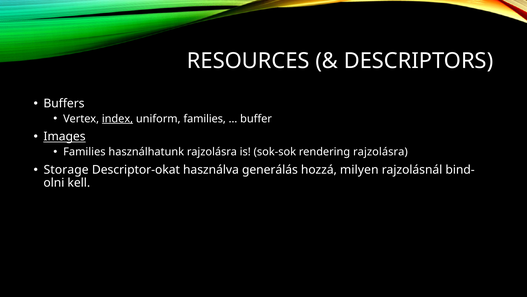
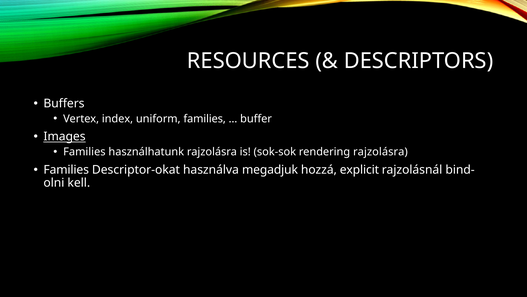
index underline: present -> none (117, 118)
Storage: Storage -> Families (66, 170)
generálás: generálás -> megadjuk (270, 170)
milyen: milyen -> explicit (359, 170)
